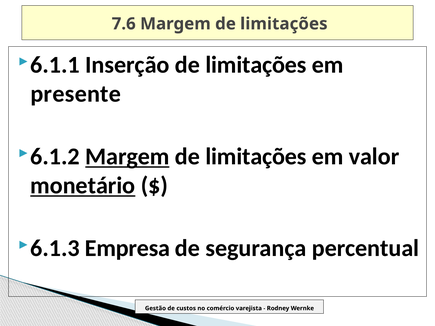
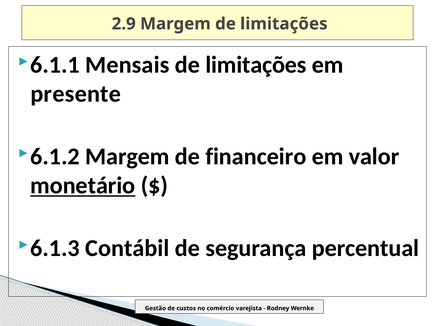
7.6: 7.6 -> 2.9 (124, 24)
Inserção: Inserção -> Mensais (127, 65)
Margem underline: present -> none (127, 157)
limitações: limitações -> financeiro (256, 157)
Empresa: Empresa -> Contábil (127, 248)
